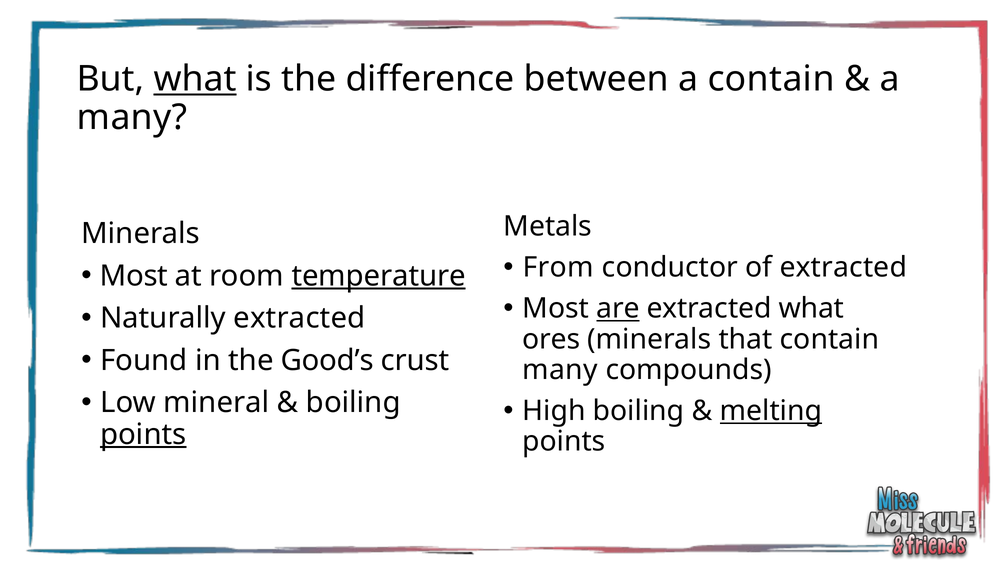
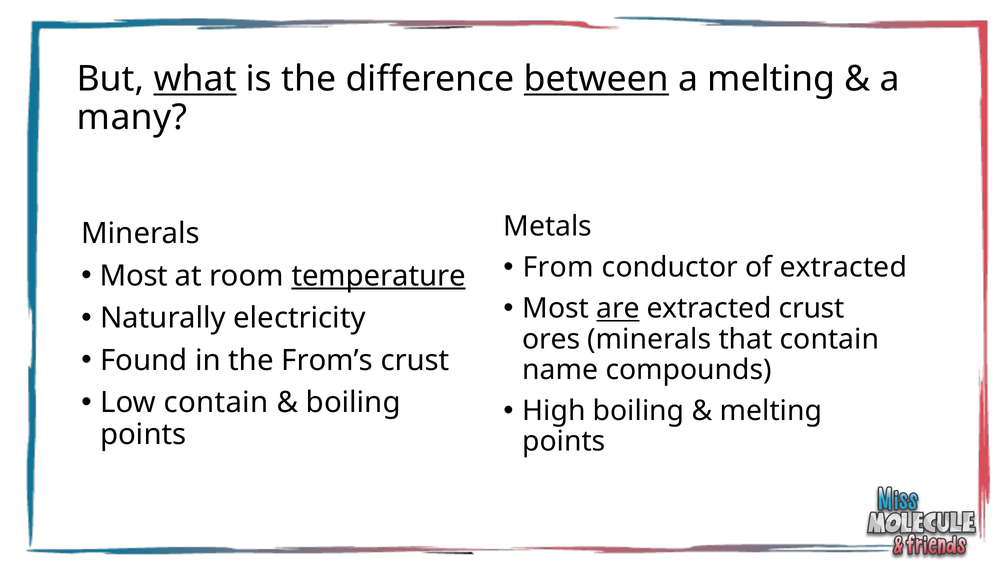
between underline: none -> present (596, 79)
a contain: contain -> melting (771, 79)
extracted what: what -> crust (812, 308)
Naturally extracted: extracted -> electricity (299, 318)
Good’s: Good’s -> From’s (327, 360)
many: many -> name (560, 370)
Low mineral: mineral -> contain (216, 403)
melting underline: present -> none (771, 411)
points underline: present -> none (143, 434)
